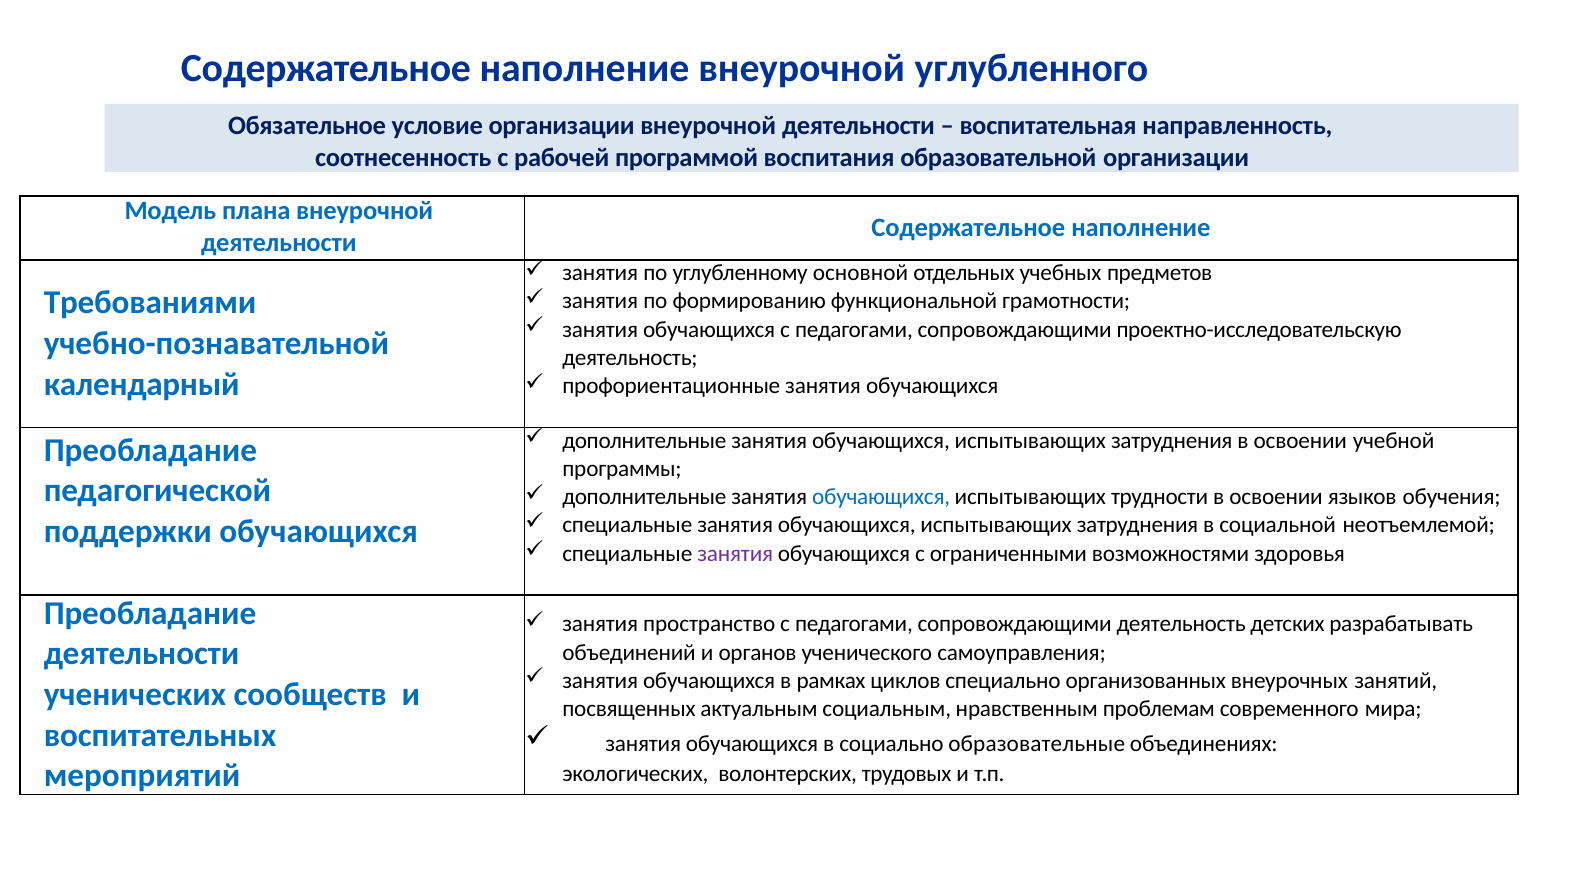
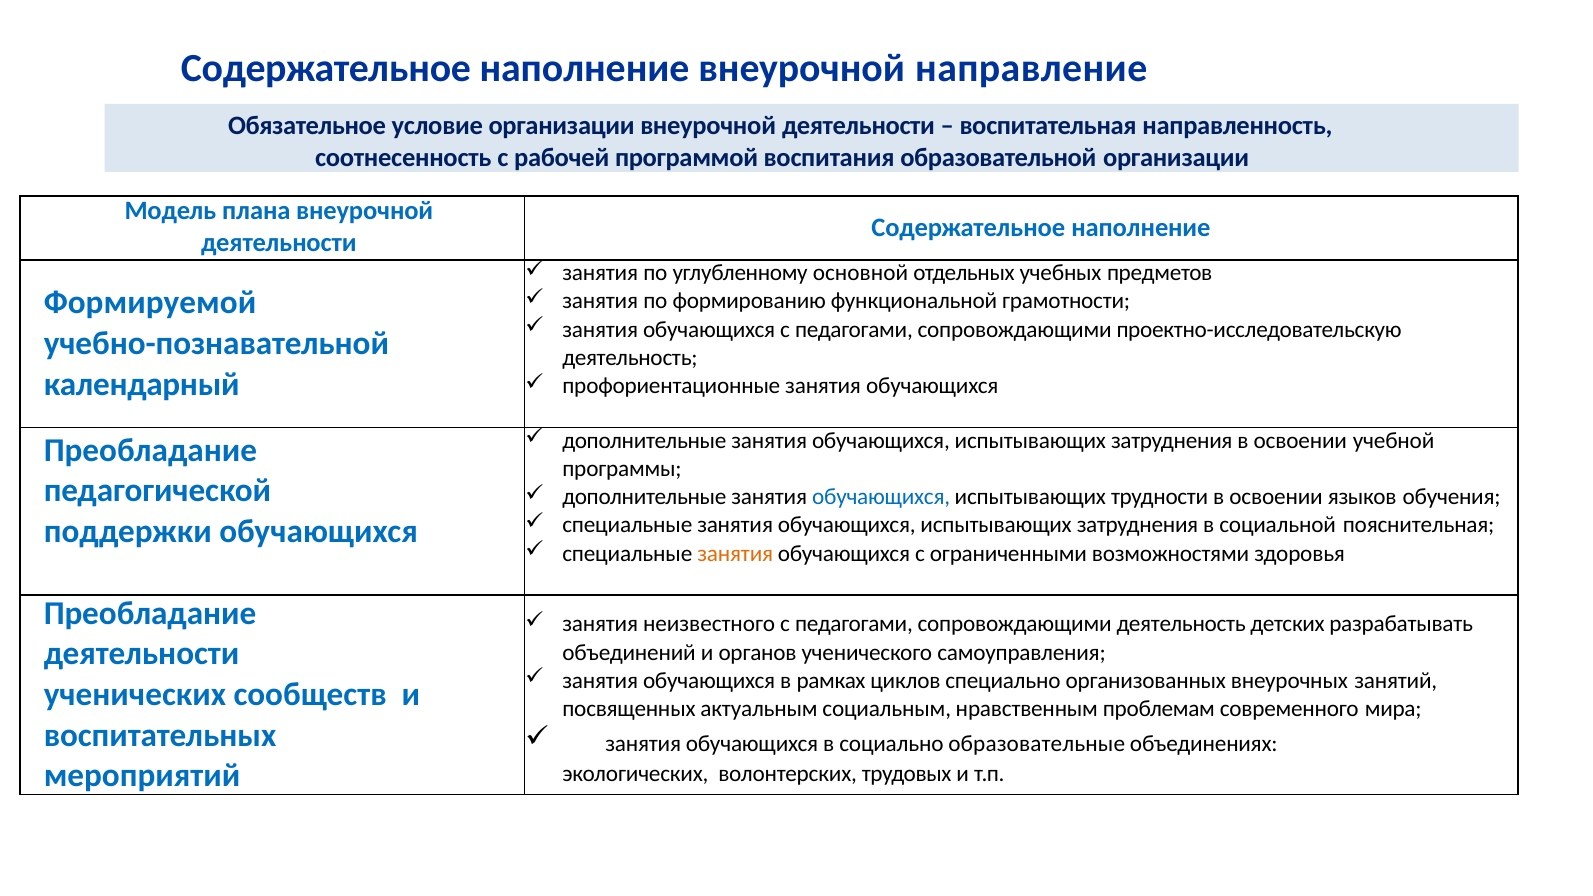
углубленного: углубленного -> направление (1031, 68)
Требованиями: Требованиями -> Формируемой (150, 303)
неотъемлемой: неотъемлемой -> пояснительная (1419, 525)
занятия colour: purple -> orange (735, 553)
пространство: пространство -> неизвестного (709, 624)
